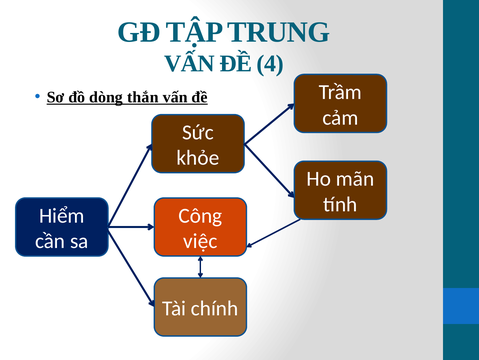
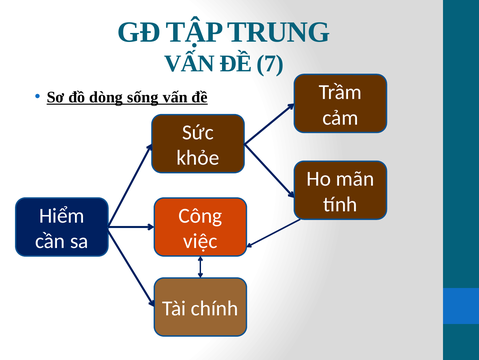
4: 4 -> 7 (270, 64)
thắn: thắn -> sống (143, 97)
